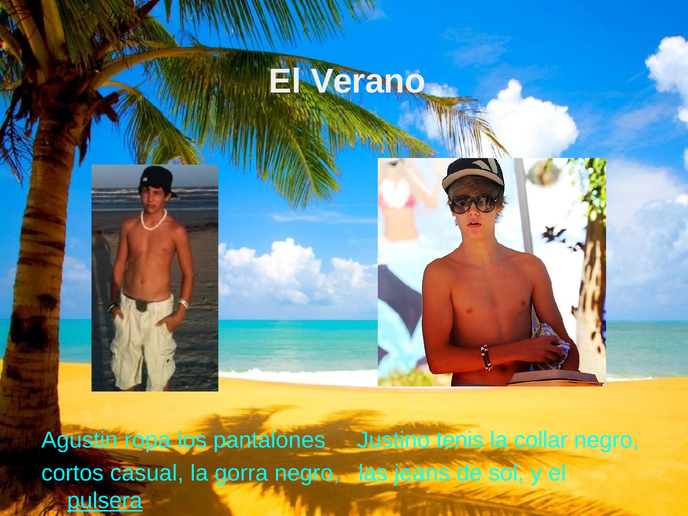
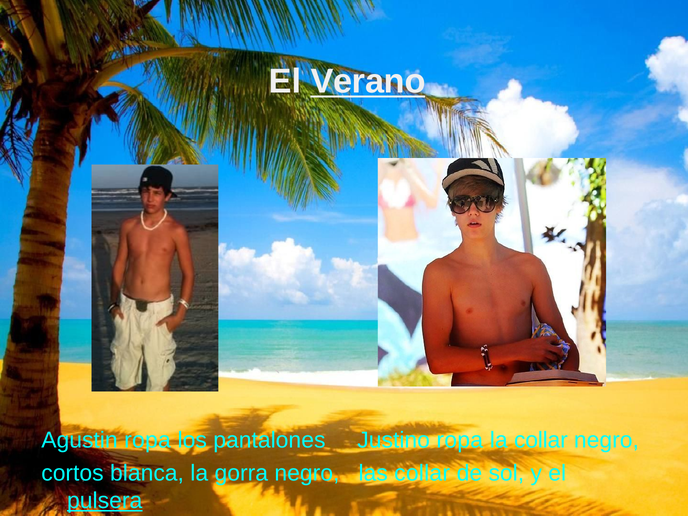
Verano underline: none -> present (368, 82)
Justino tenis: tenis -> ropa (460, 440)
casual: casual -> blanca (147, 473)
las jeans: jeans -> collar (422, 473)
